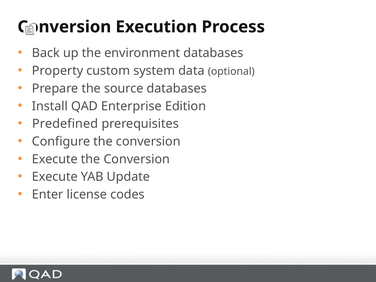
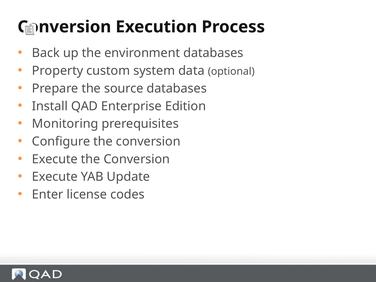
Predefined: Predefined -> Monitoring (65, 124)
